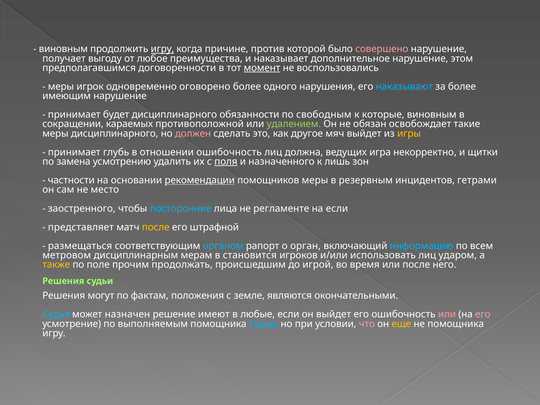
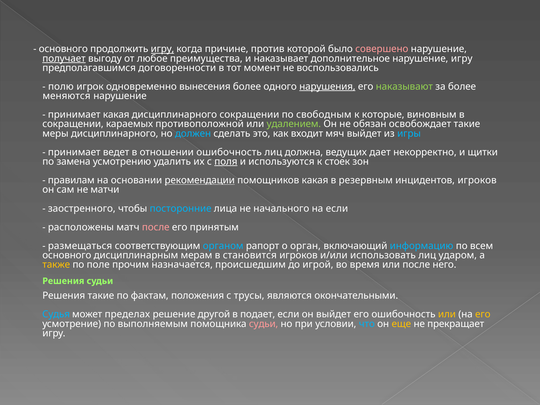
виновным: виновным -> основного (63, 49)
получает underline: none -> present (64, 58)
нарушение этом: этом -> игру (462, 58)
момент underline: present -> none (262, 68)
меры: меры -> полю (61, 87)
оговорено: оговорено -> вынесения (205, 87)
нарушения underline: none -> present (327, 87)
наказывают colour: light blue -> light green (404, 87)
имеющим: имеющим -> меняются (67, 96)
принимает будет: будет -> какая (116, 115)
дисциплинарного обязанности: обязанности -> сокращении (249, 115)
должен colour: pink -> light blue (193, 133)
другое: другое -> входит (307, 133)
игры colour: yellow -> light blue (409, 133)
глубь: глубь -> ведет (116, 152)
игра: игра -> дает (380, 152)
назначенного: назначенного -> используются (281, 162)
лишь: лишь -> стоек (337, 162)
частности: частности -> правилам (71, 180)
помощников меры: меры -> какая (315, 180)
инцидентов гетрами: гетрами -> игроков (477, 180)
место: место -> матчи (105, 190)
регламенте: регламенте -> начального (281, 208)
представляет: представляет -> расположены (81, 227)
после colour: yellow -> pink (156, 227)
штрафной: штрафной -> принятым (214, 227)
метровом: метровом -> основного (67, 255)
продолжать: продолжать -> назначается (182, 265)
Решения могут: могут -> такие (101, 296)
земле: земле -> трусы (249, 296)
назначен: назначен -> пределах (127, 314)
имеют: имеют -> другой (214, 314)
любые: любые -> подает (258, 314)
или colour: pink -> yellow (447, 314)
его colour: pink -> yellow (483, 314)
судьи colour: light blue -> pink (264, 324)
что colour: pink -> light blue (367, 324)
не помощника: помощника -> прекращает (456, 324)
